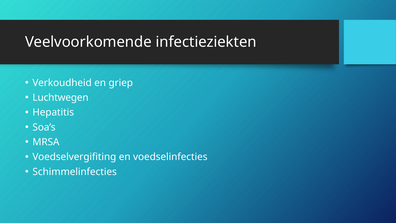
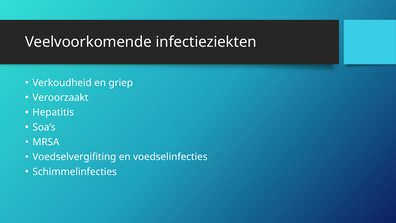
Luchtwegen: Luchtwegen -> Veroorzaakt (60, 97)
